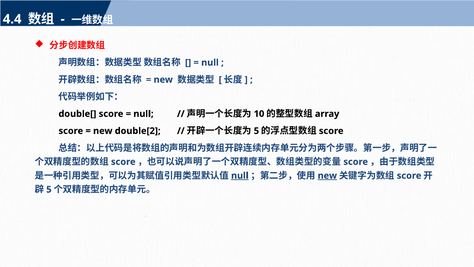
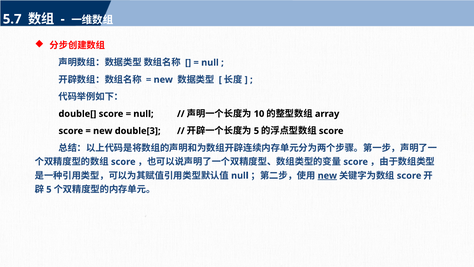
4.4: 4.4 -> 5.7 (12, 19)
double[2: double[2 -> double[3 (138, 131)
null underline: present -> none (240, 175)
